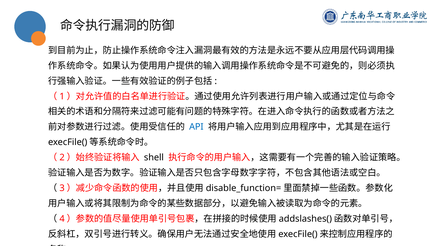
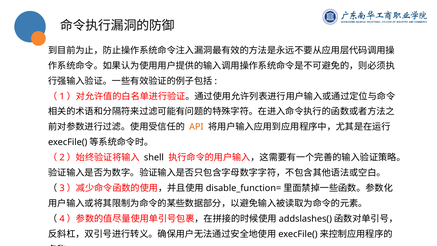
API colour: blue -> orange (196, 127)
